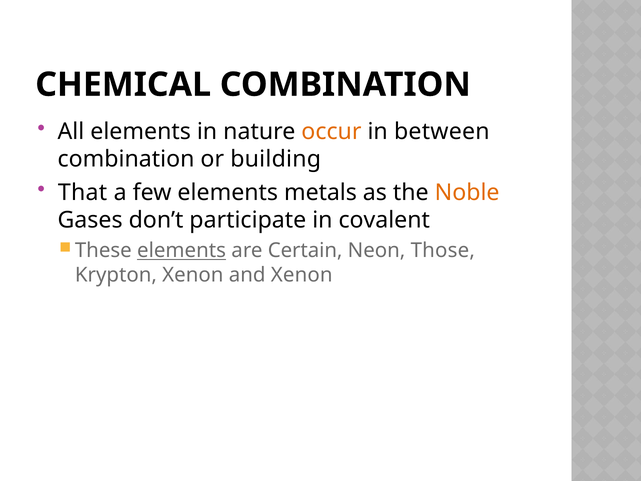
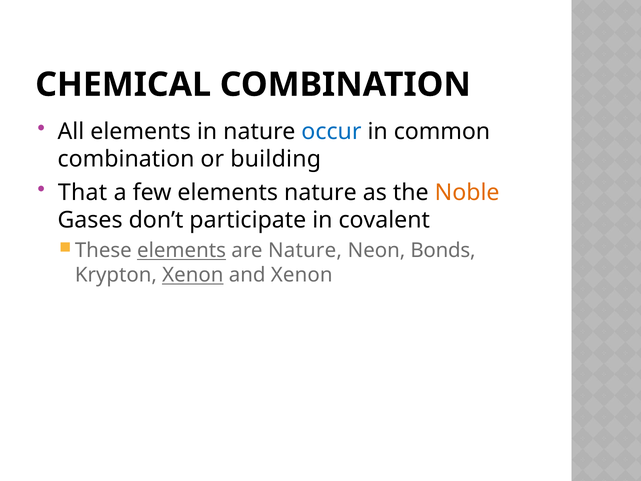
occur colour: orange -> blue (331, 131)
between: between -> common (442, 131)
elements metals: metals -> nature (320, 192)
are Certain: Certain -> Nature (305, 251)
Those: Those -> Bonds (443, 251)
Xenon underline: none -> present (193, 275)
